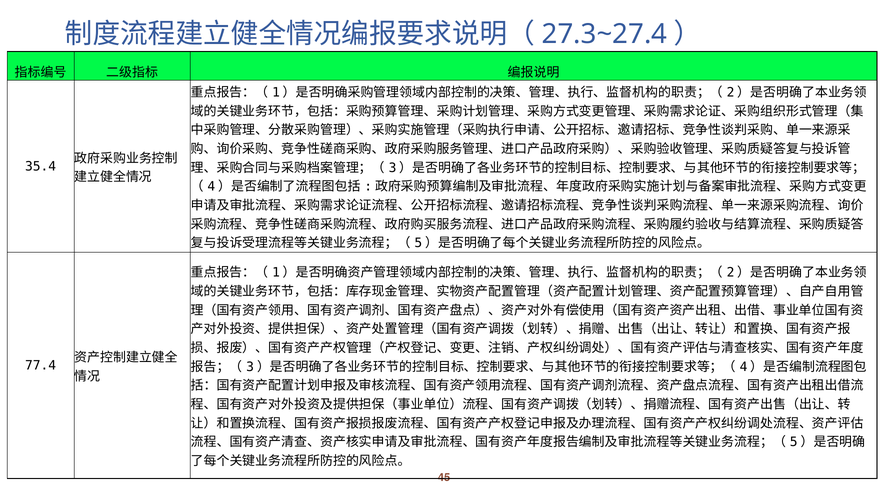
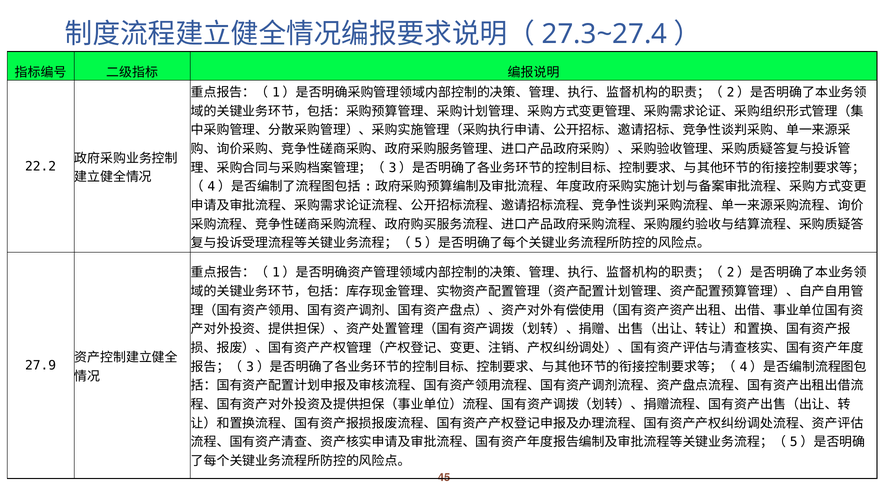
35.4: 35.4 -> 22.2 (41, 167)
77.4: 77.4 -> 27.9 (41, 366)
